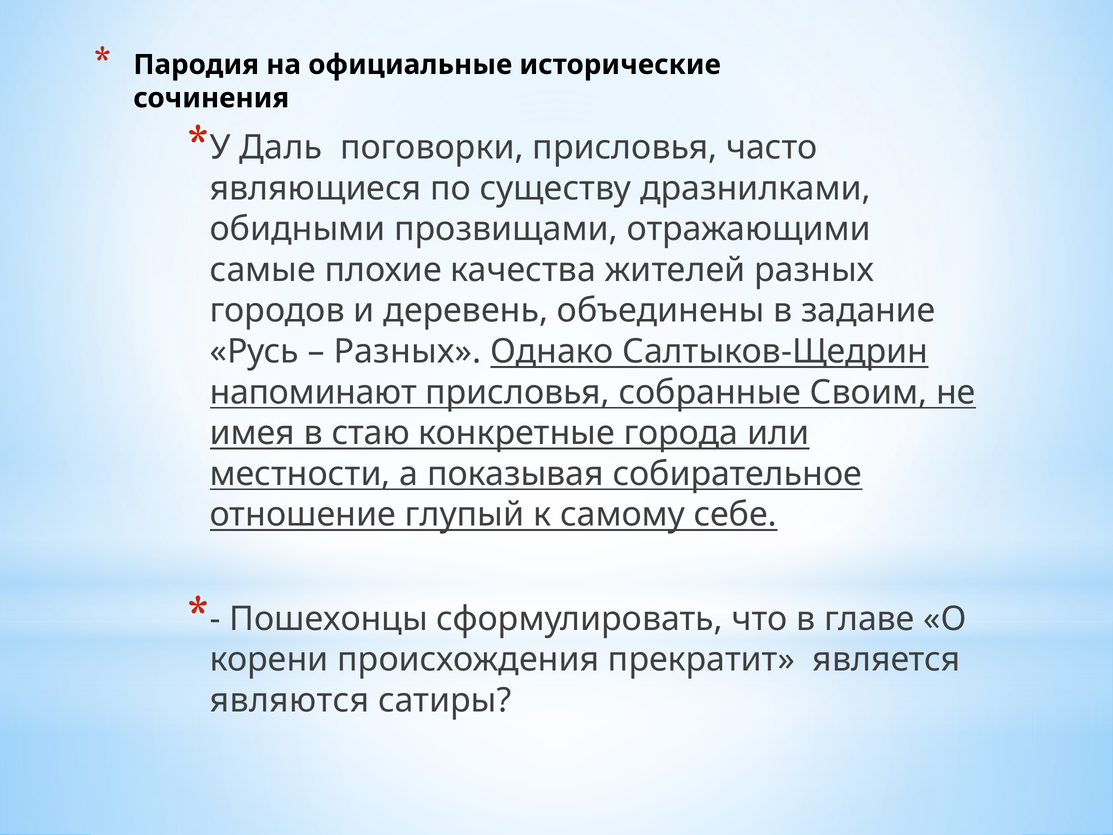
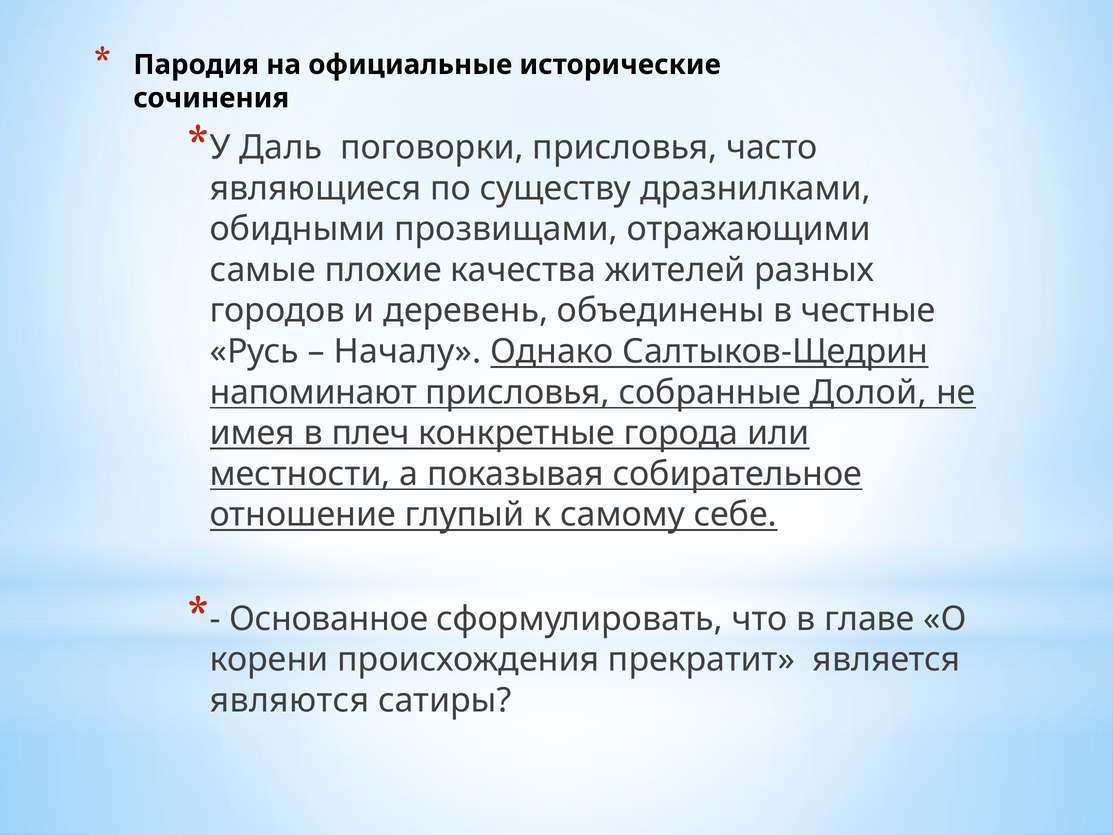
задание: задание -> честные (868, 311)
Разных: Разных -> Началу (407, 351)
Своим: Своим -> Долой (868, 392)
стаю: стаю -> плеч (371, 433)
Пошехонцы: Пошехонцы -> Основанное (329, 619)
